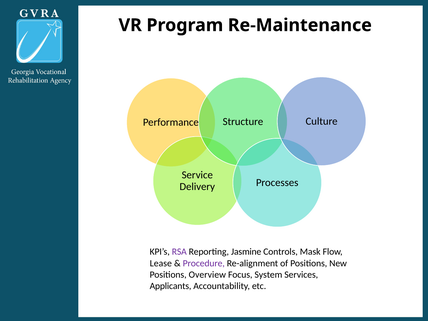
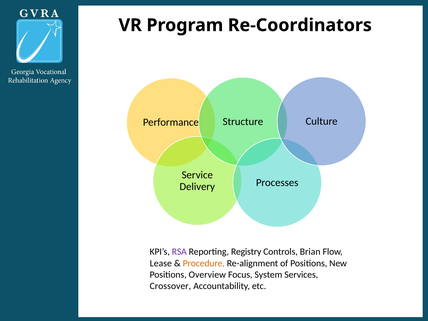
Re-Maintenance: Re-Maintenance -> Re-Coordinators (300, 25)
Jasmine: Jasmine -> Registry (246, 252)
Mask: Mask -> Brian (310, 252)
Procedure colour: purple -> orange (204, 263)
Applicants: Applicants -> Crossover (170, 286)
